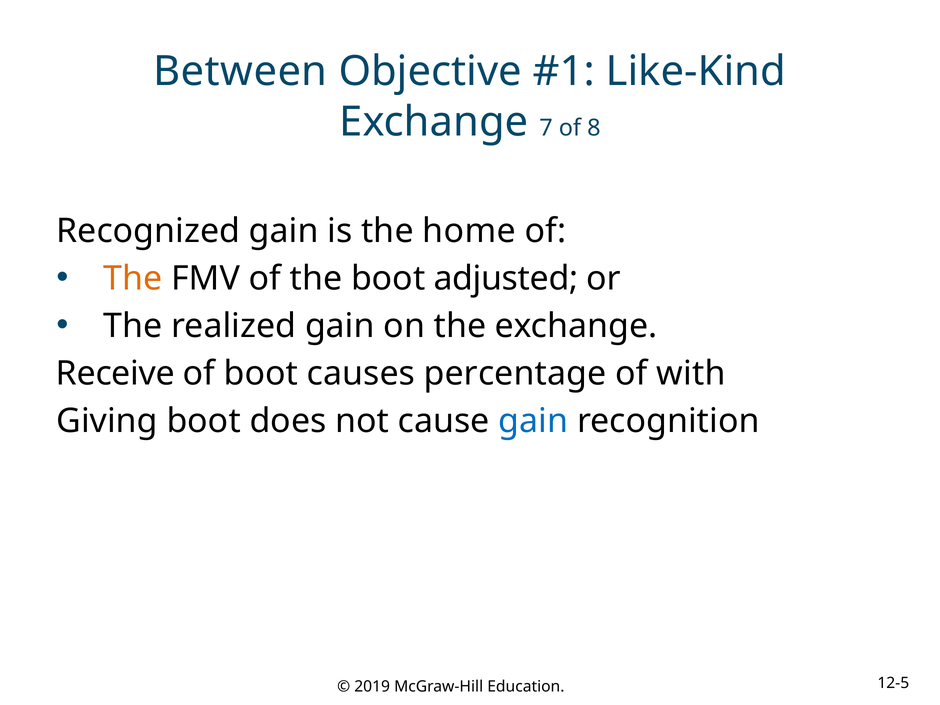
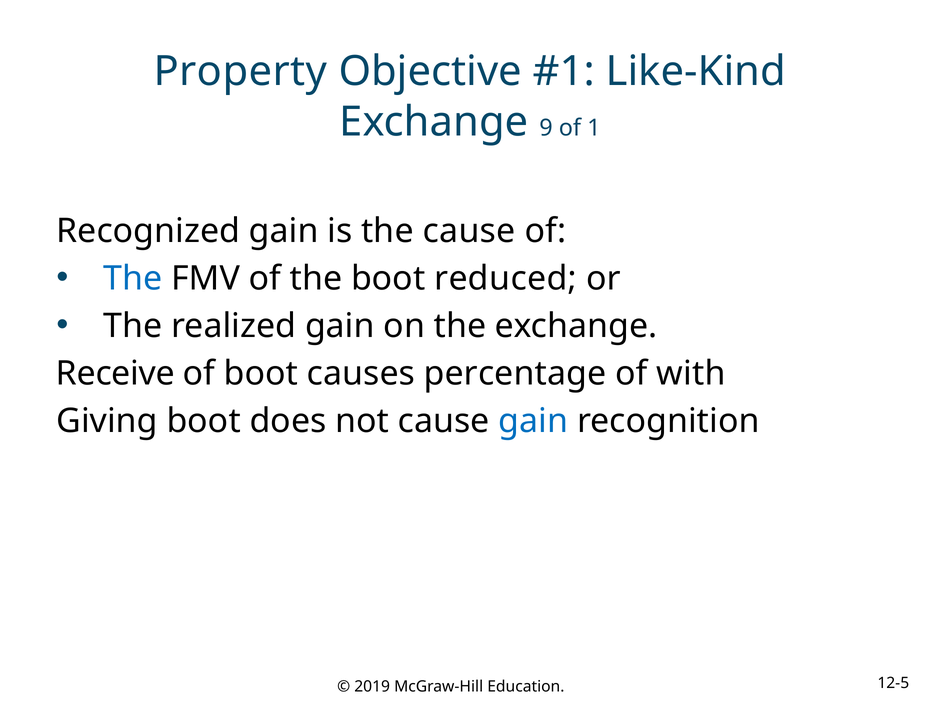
Between: Between -> Property (240, 72)
7: 7 -> 9 (546, 128)
8: 8 -> 1 (594, 128)
the home: home -> cause (469, 231)
The colour: orange -> blue (133, 279)
adjusted: adjusted -> reduced (506, 279)
